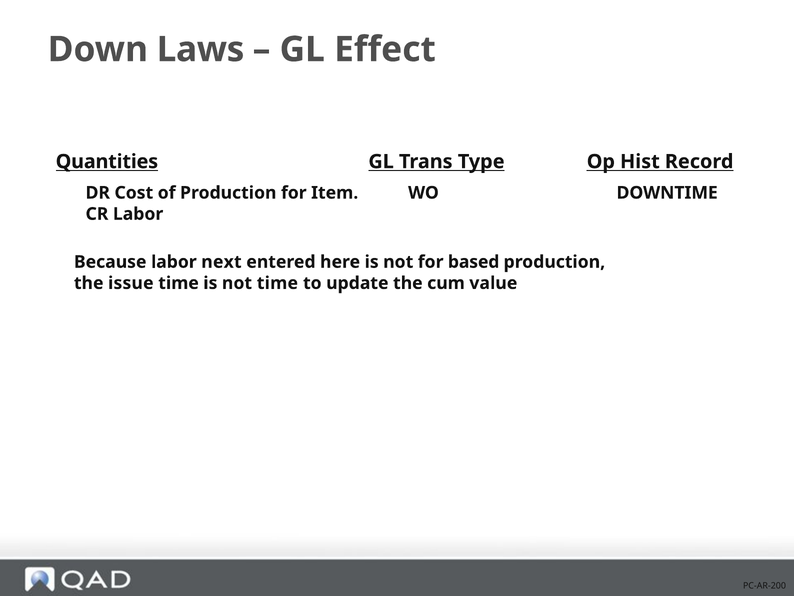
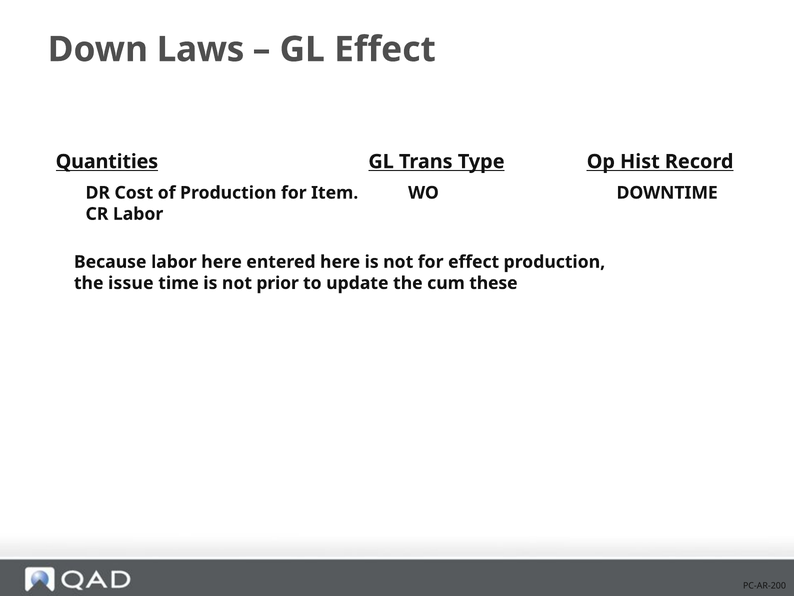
labor next: next -> here (222, 262)
for based: based -> effect (474, 262)
not time: time -> prior (278, 283)
value: value -> these (493, 283)
